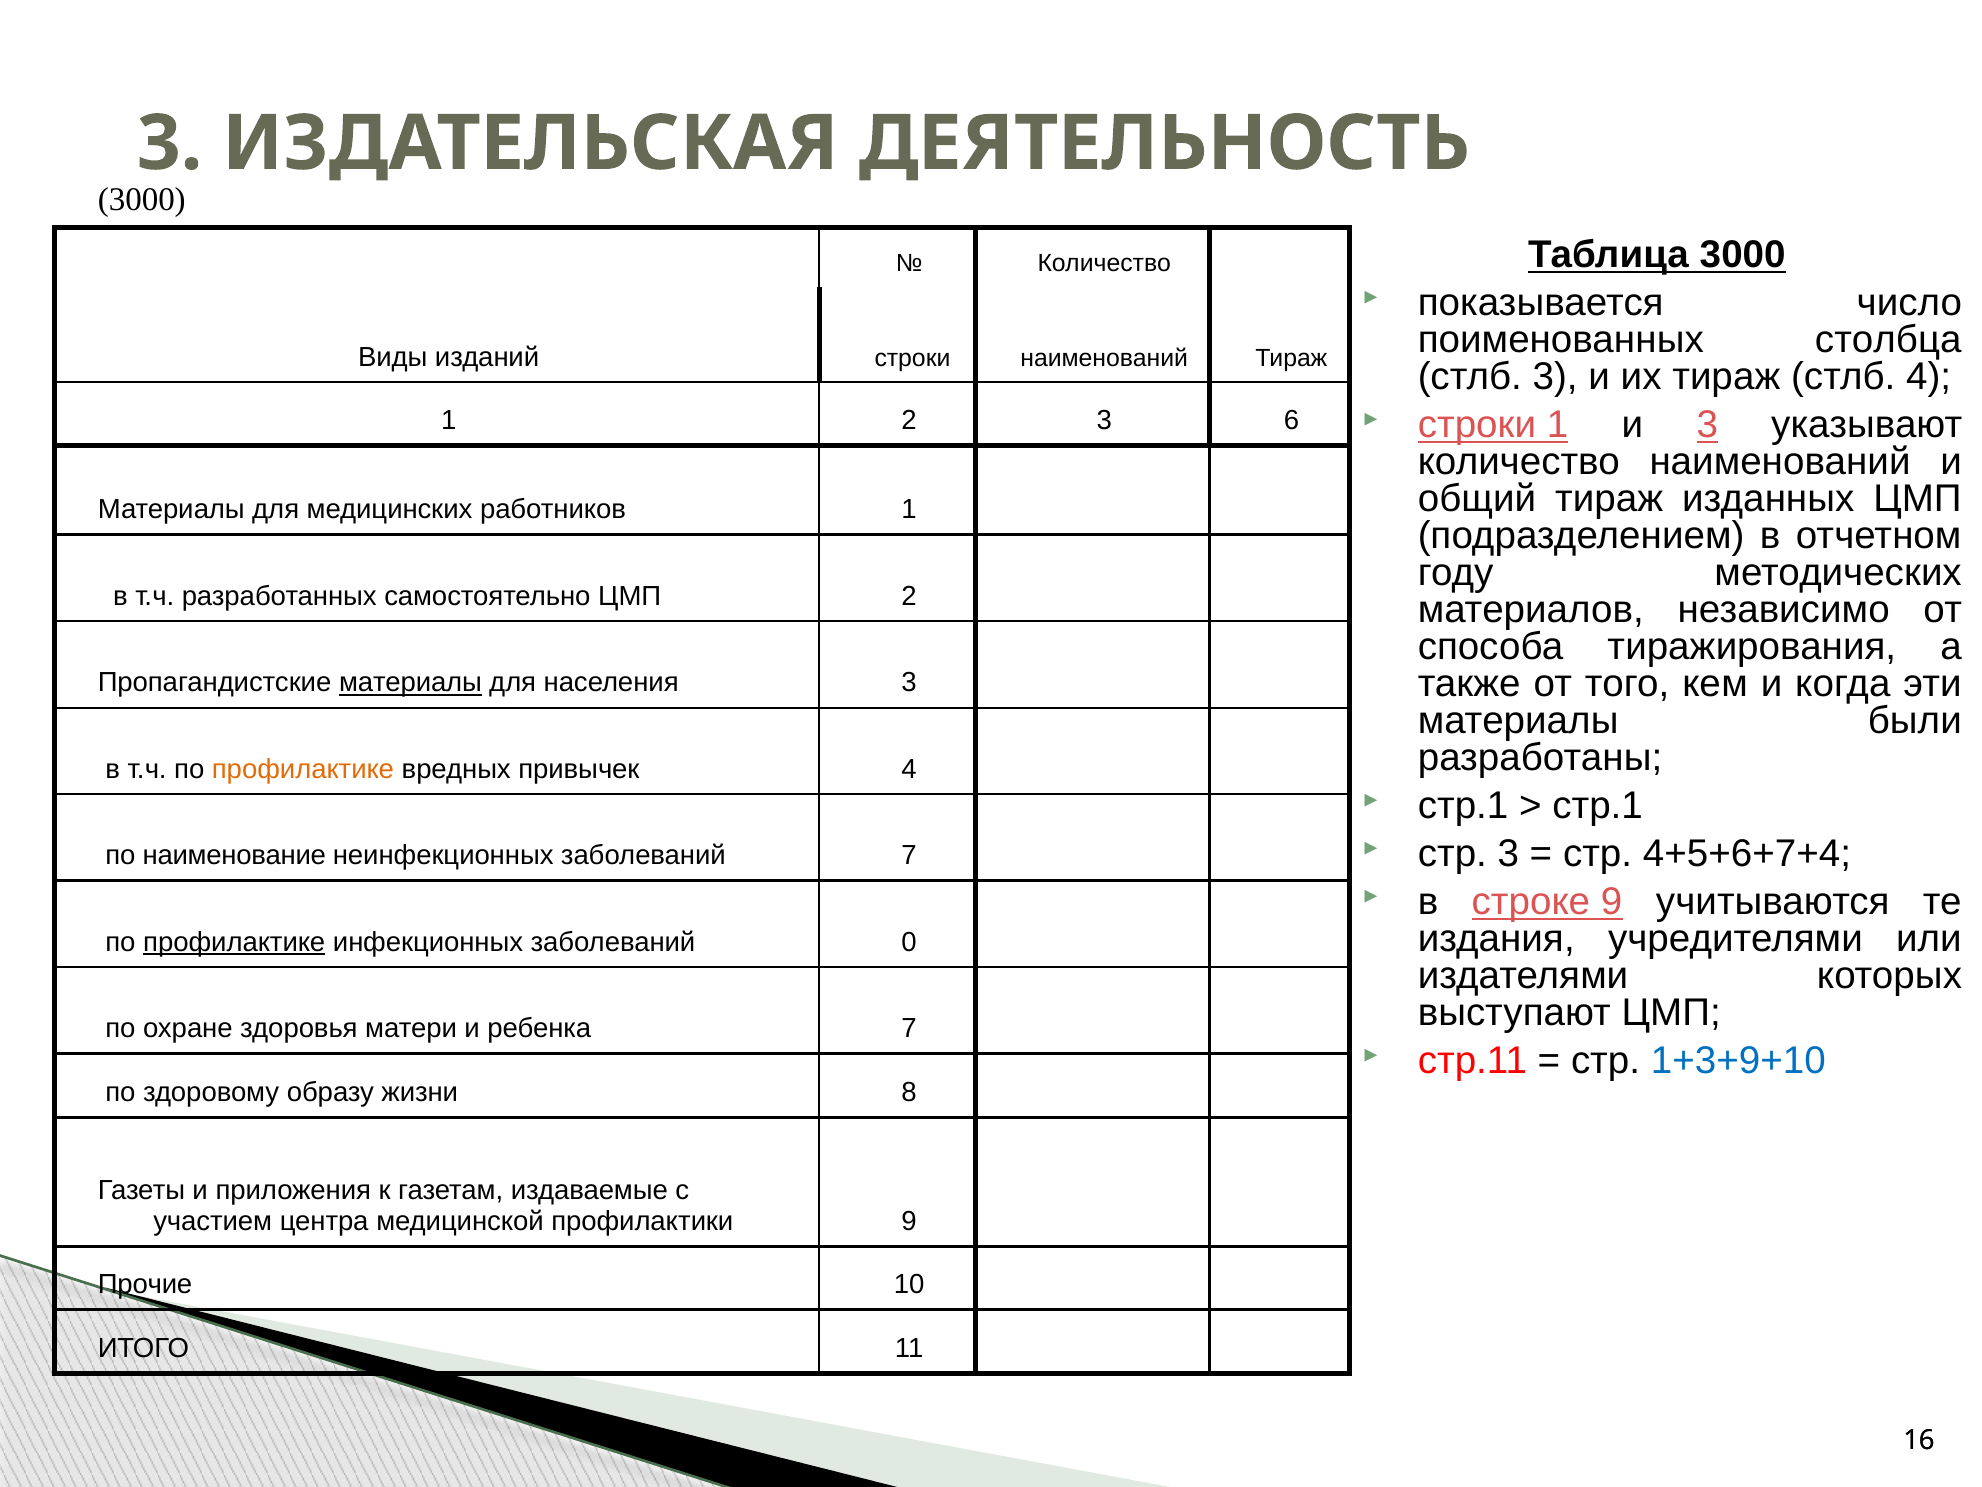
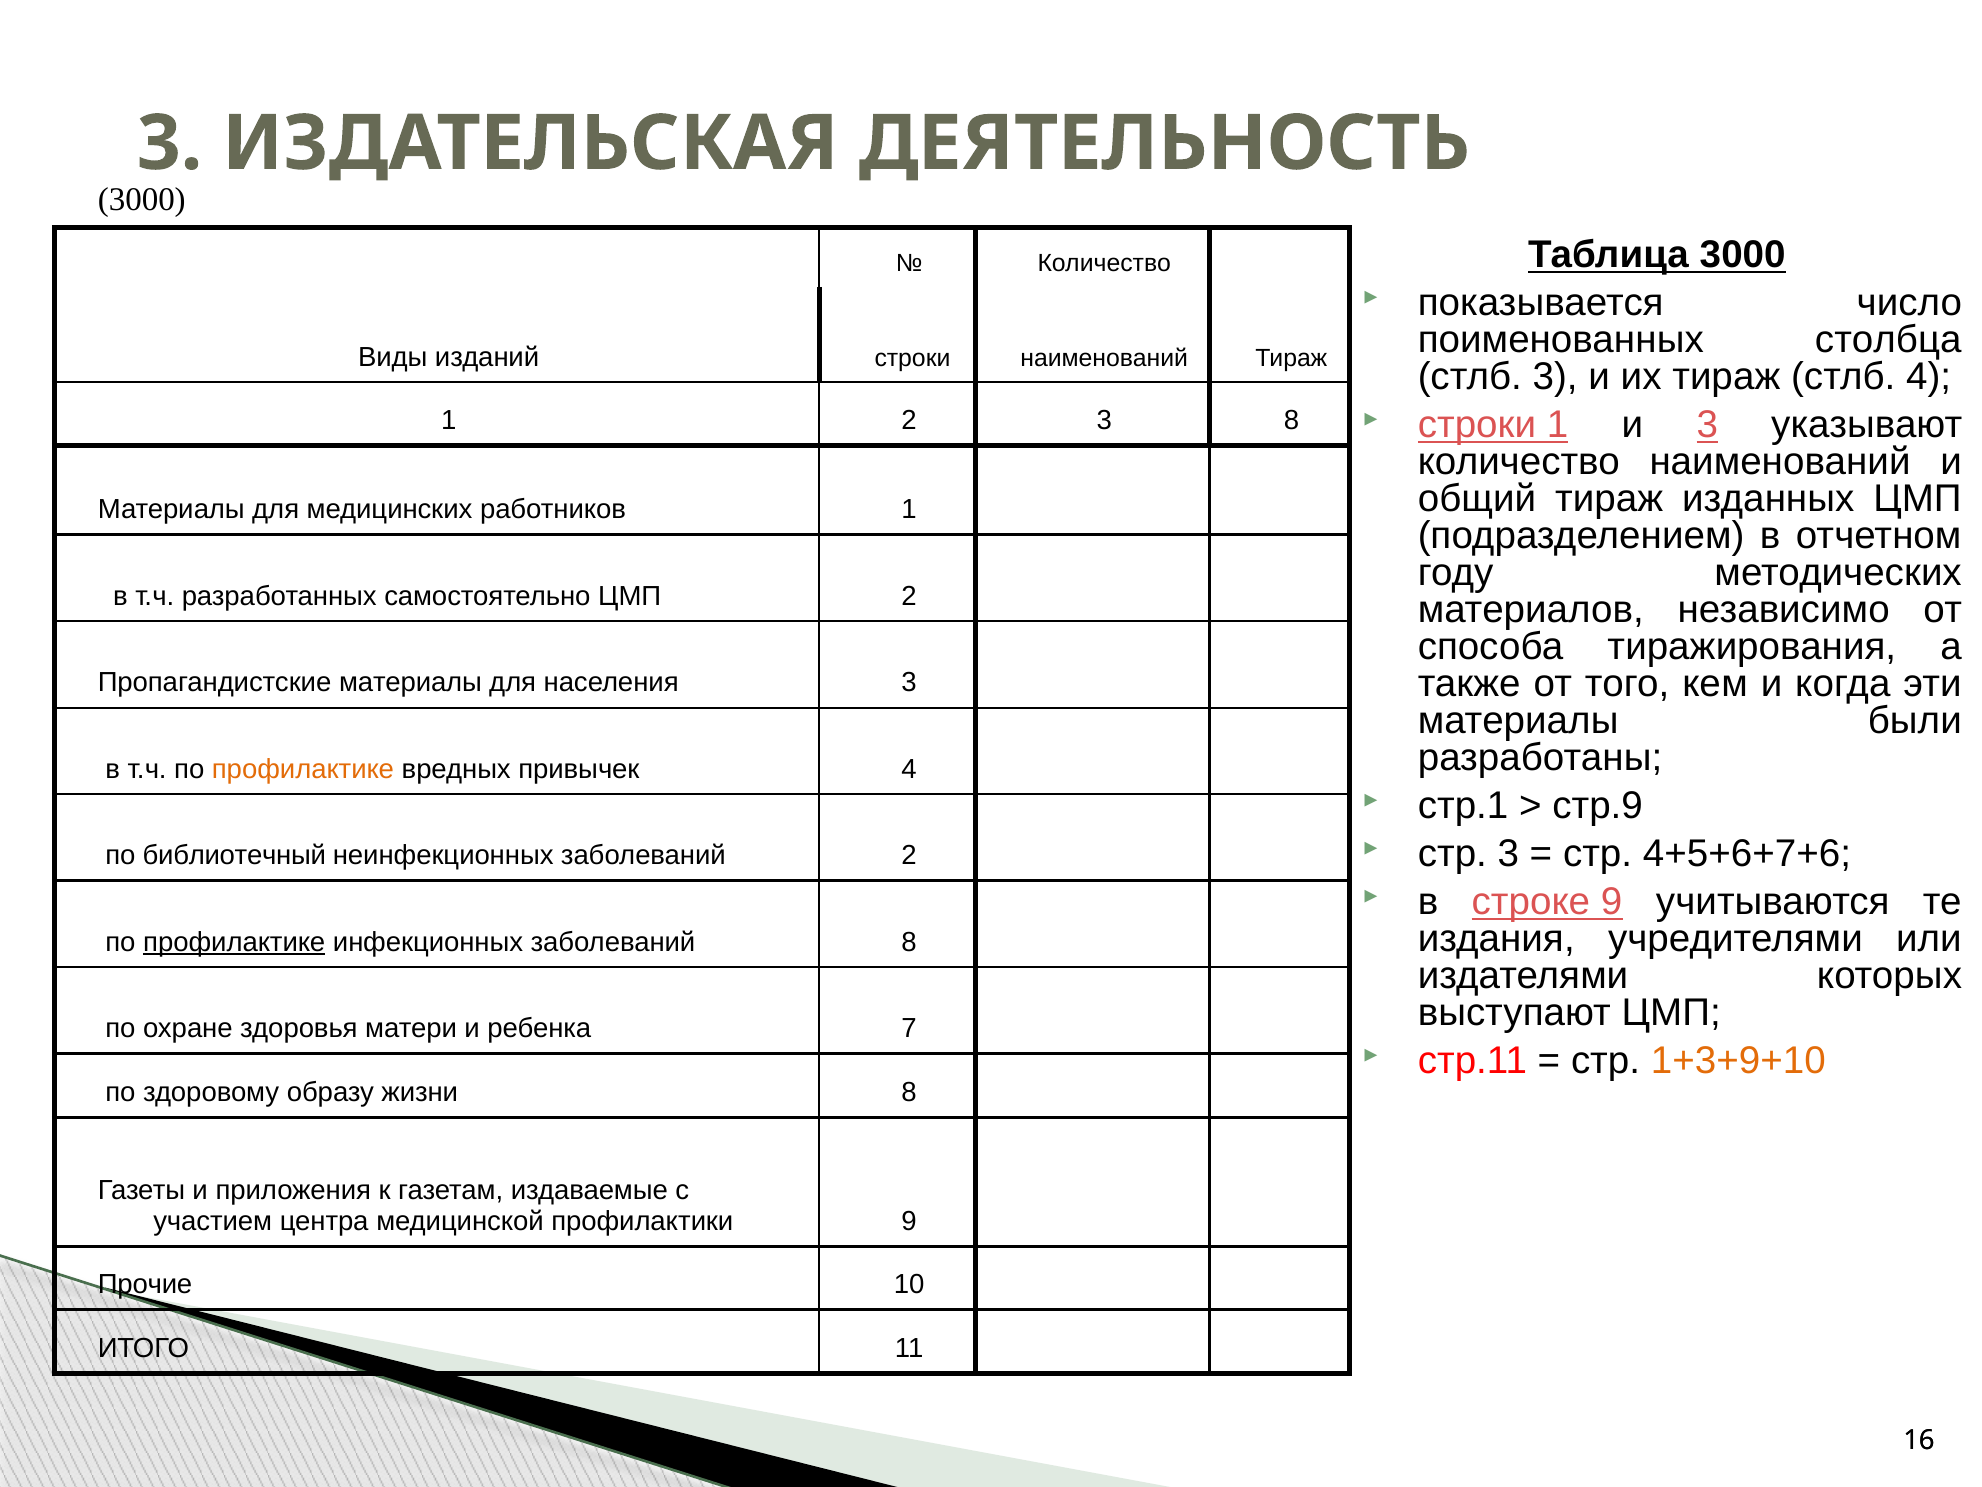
3 6: 6 -> 8 (1292, 420)
материалы underline: present -> none (410, 683)
стр.1: стр.1 -> стр.9 (1598, 806)
4+5+6+7+4: 4+5+6+7+4 -> 4+5+6+7+6 (1747, 854)
наименование: наименование -> библиотечный (234, 855)
заболеваний 7: 7 -> 2 (909, 855)
заболеваний 0: 0 -> 8 (909, 942)
1+3+9+10 colour: blue -> orange (1738, 1061)
